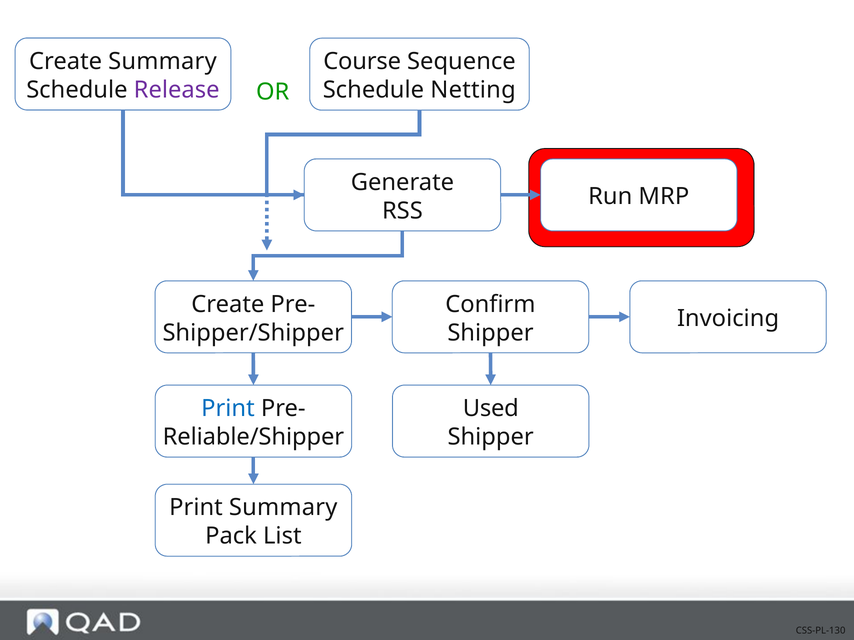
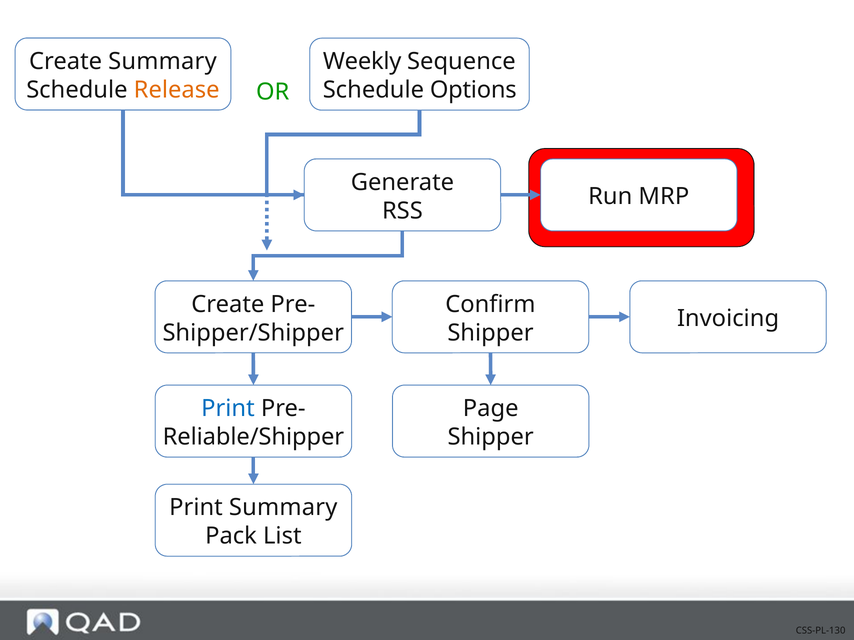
Course: Course -> Weekly (362, 62)
Release colour: purple -> orange (177, 90)
Netting: Netting -> Options (473, 90)
Used: Used -> Page (491, 409)
